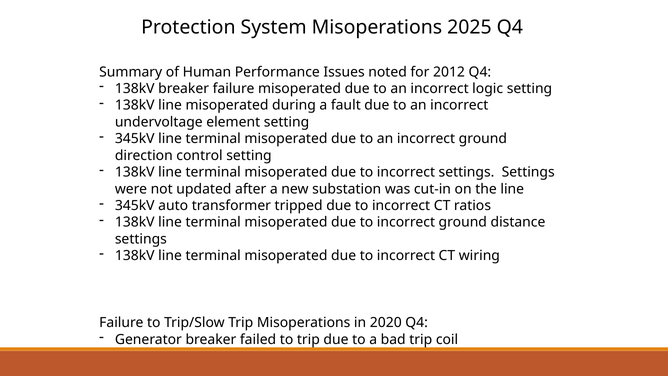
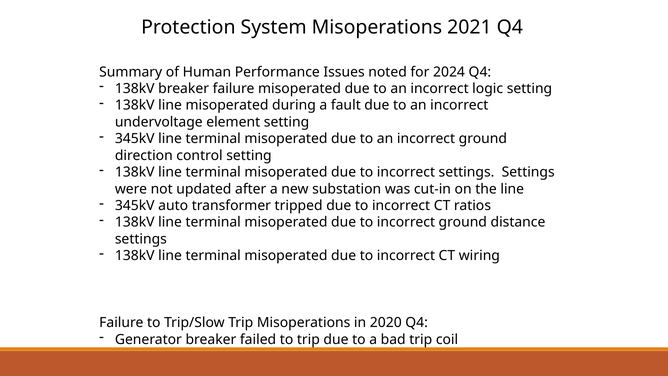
2025: 2025 -> 2021 (469, 27)
2012: 2012 -> 2024 (449, 72)
